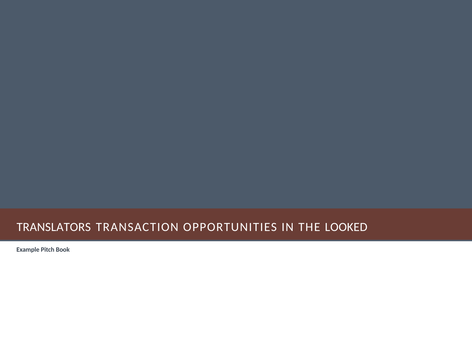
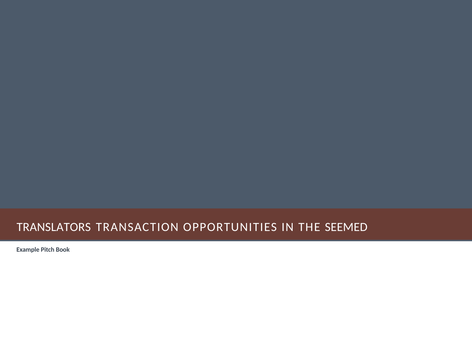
LOOKED: LOOKED -> SEEMED (346, 227)
